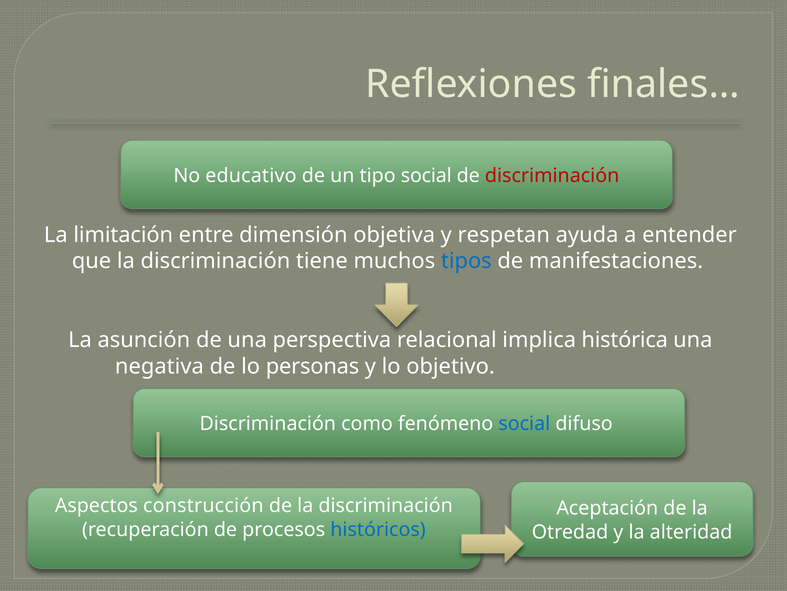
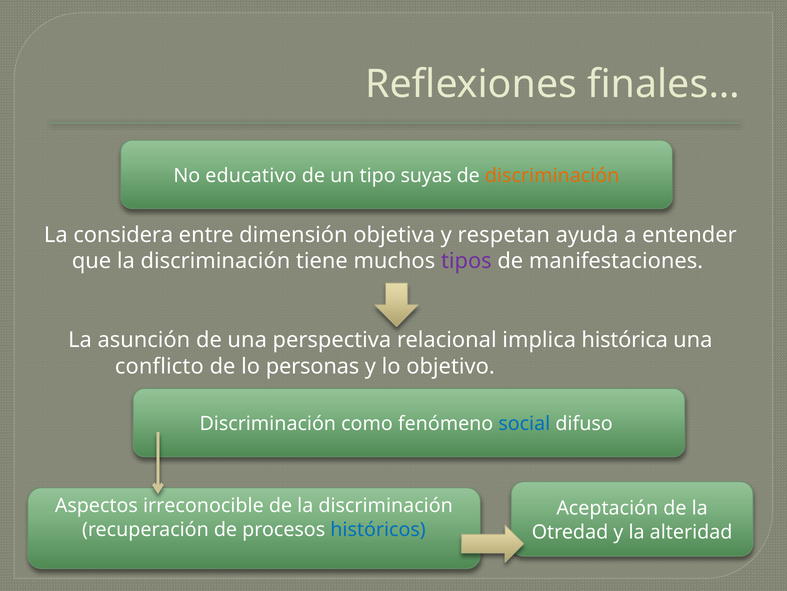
tipo social: social -> suyas (426, 176)
discriminación colour: red -> orange (552, 176)
limitación: limitación -> considera (123, 235)
tipos colour: blue -> purple (466, 261)
negativa: negativa -> conflicto (159, 366)
construcción: construcción -> irreconocible (203, 505)
